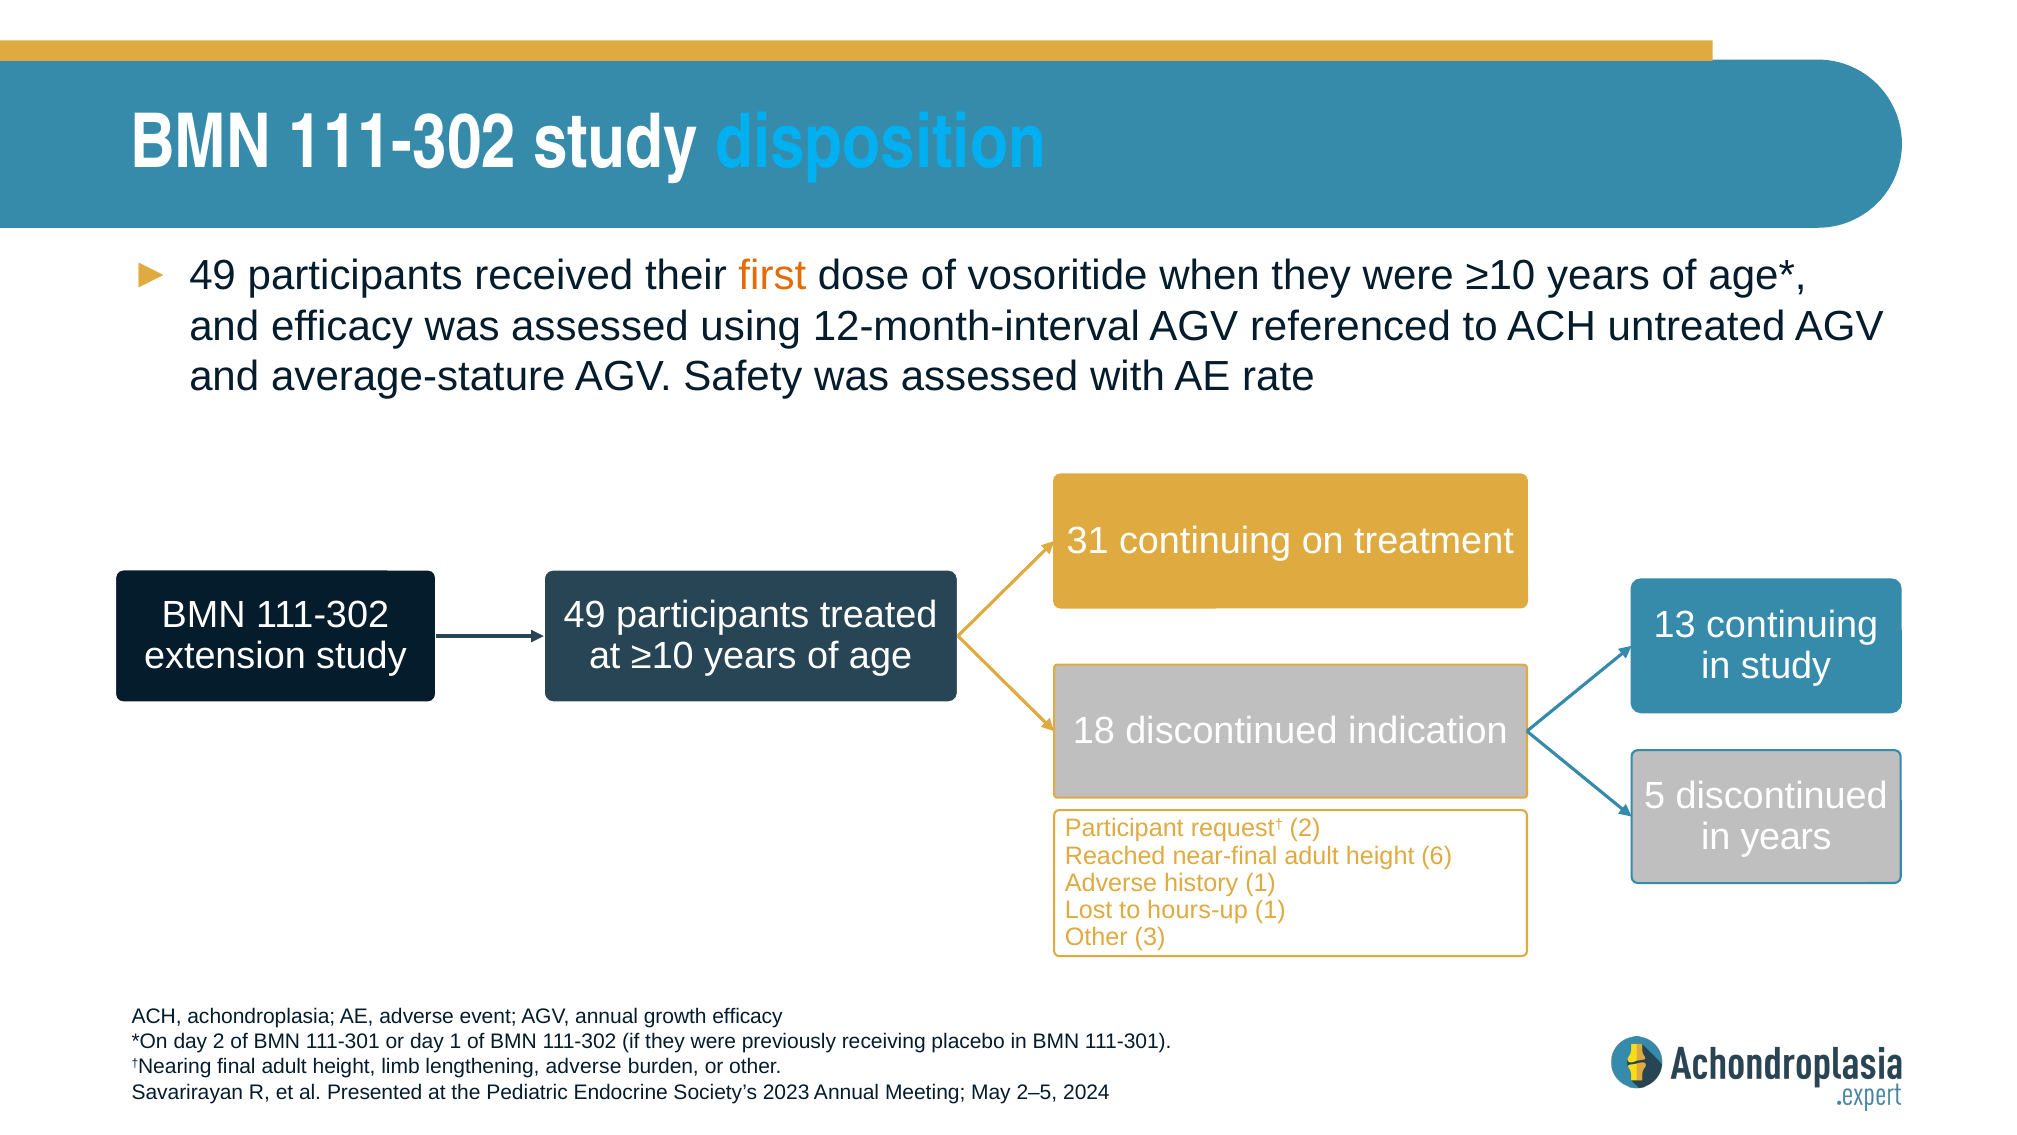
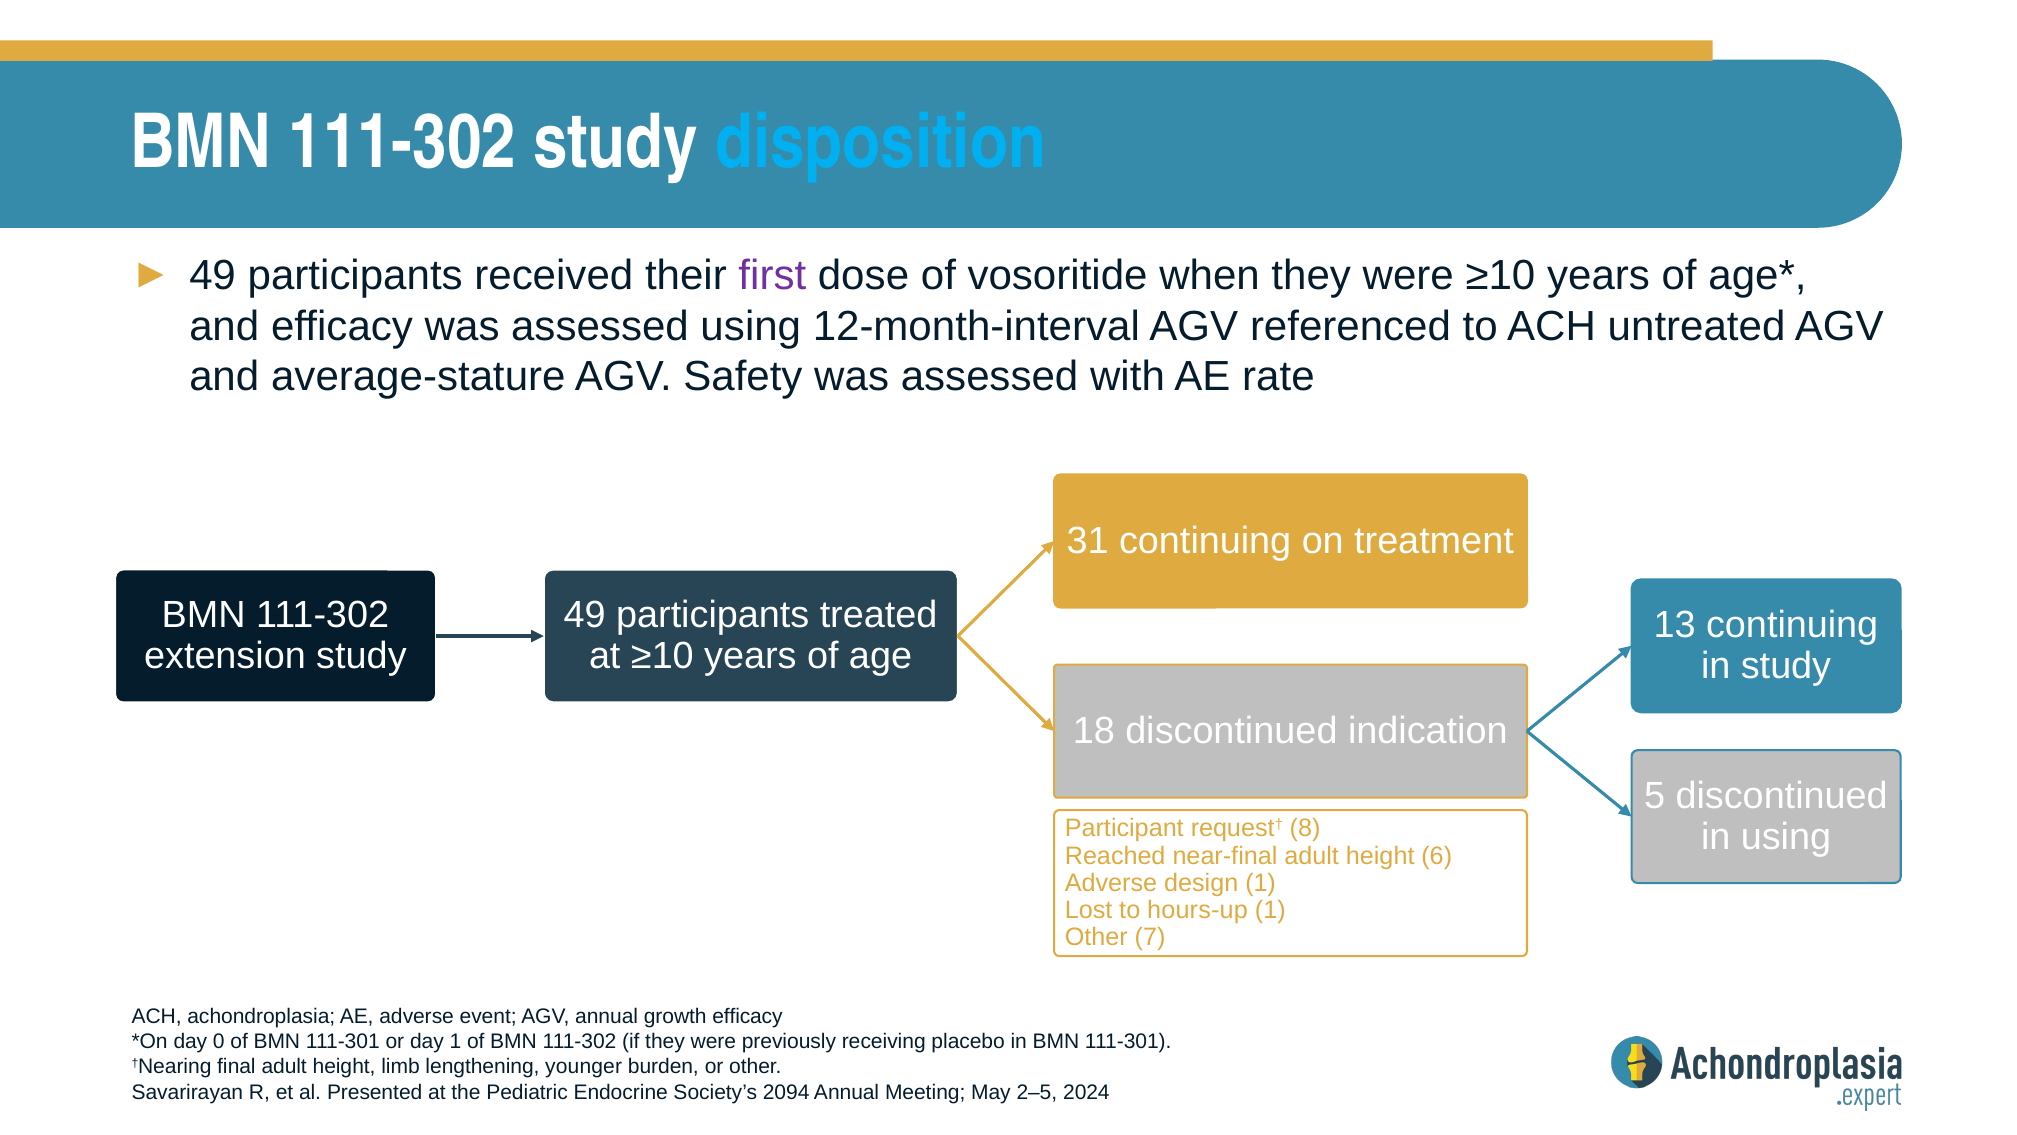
first colour: orange -> purple (772, 276)
request† 2: 2 -> 8 (1305, 828)
in years: years -> using (1786, 836)
history: history -> design (1201, 883)
3: 3 -> 7 (1150, 937)
day 2: 2 -> 0 (219, 1041)
lengthening adverse: adverse -> younger (584, 1067)
2023: 2023 -> 2094 (786, 1092)
